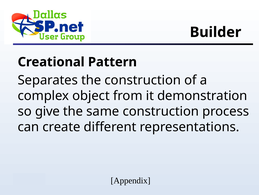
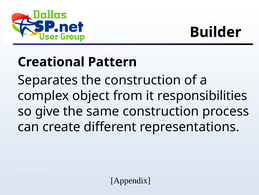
demonstration: demonstration -> responsibilities (202, 95)
